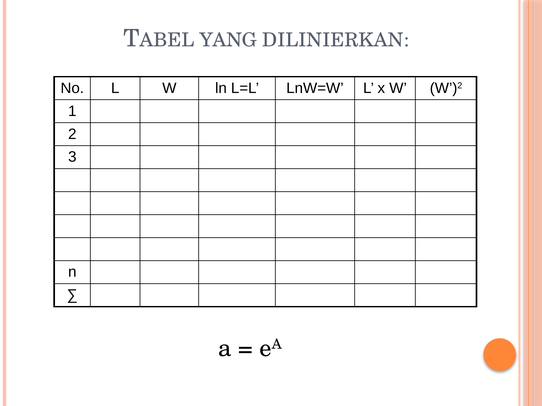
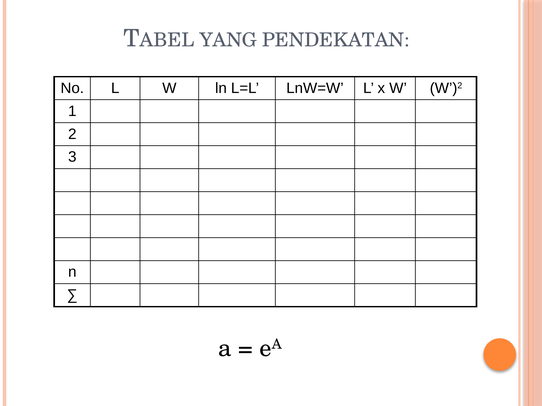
DILINIERKAN: DILINIERKAN -> PENDEKATAN (336, 40)
